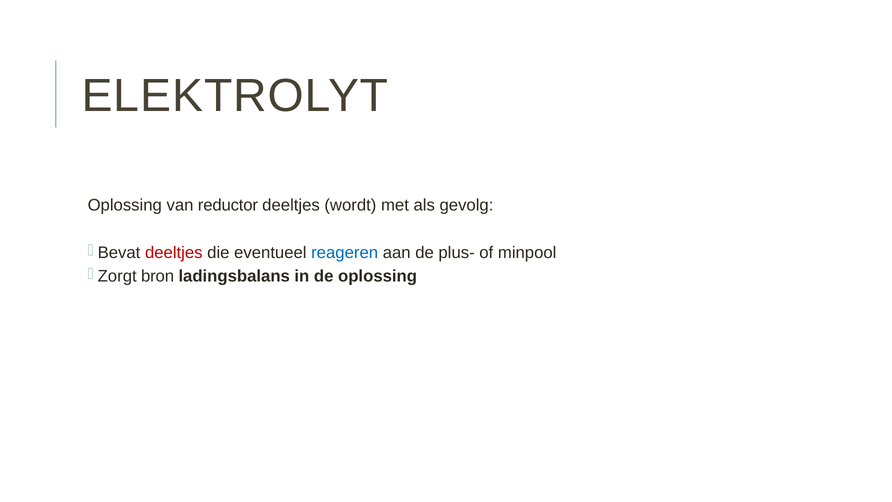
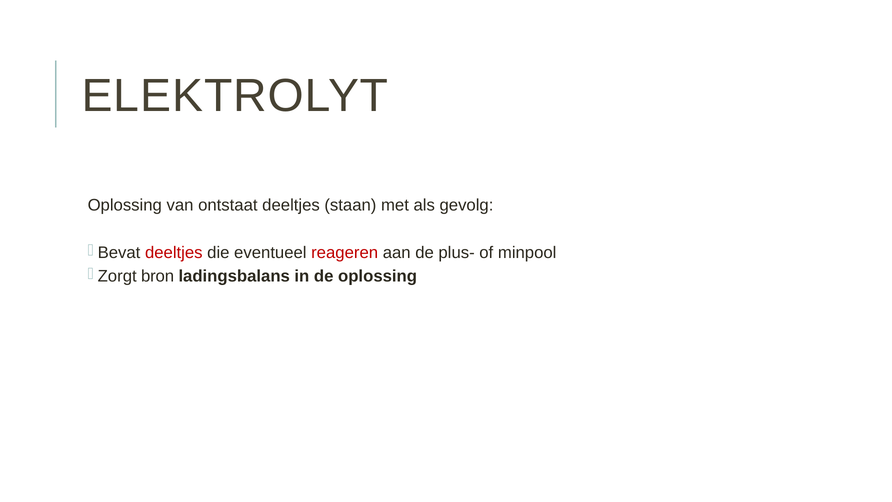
reductor: reductor -> ontstaat (228, 205)
wordt: wordt -> staan (350, 205)
reageren colour: blue -> red (345, 252)
